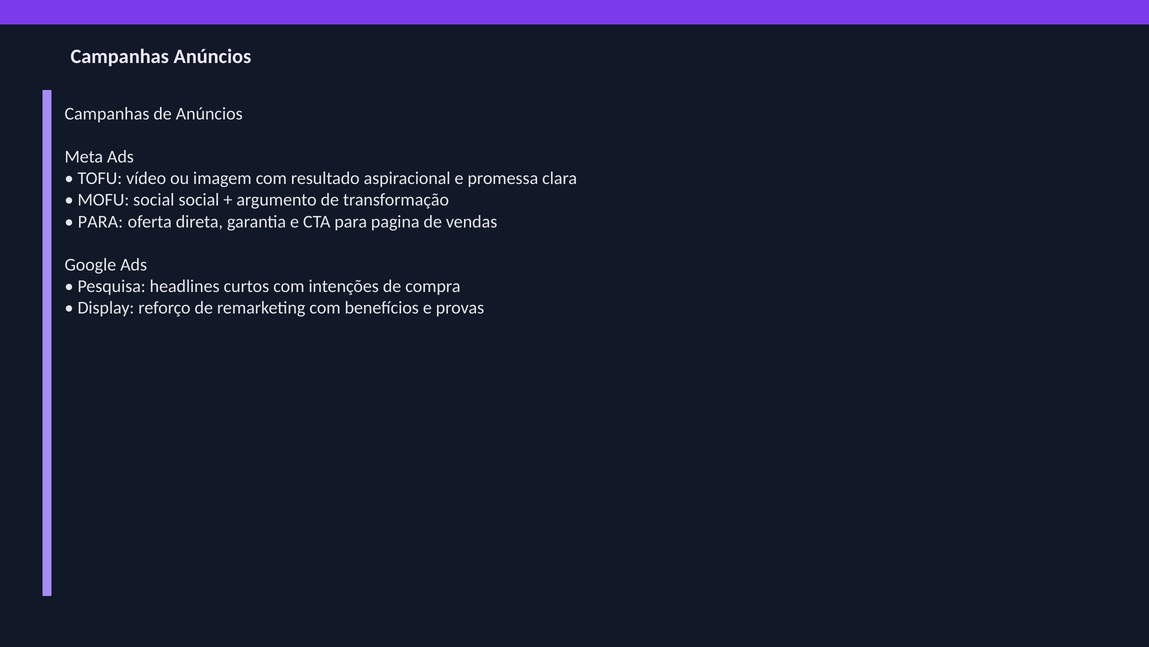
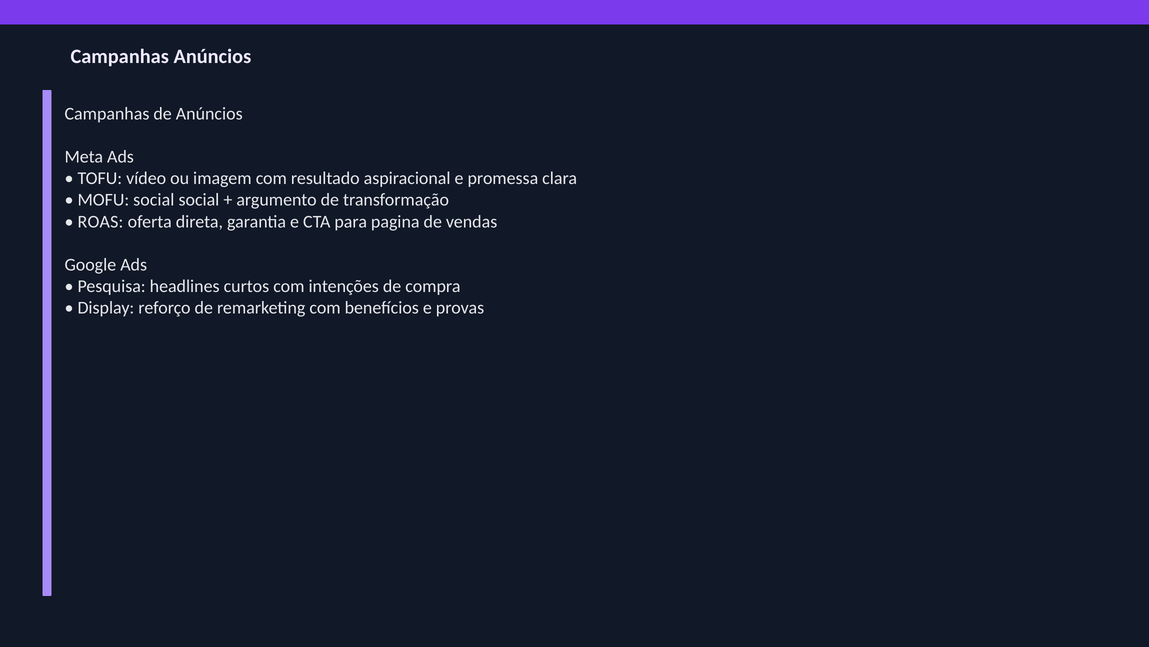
PARA: PARA -> ROAS (100, 221)
